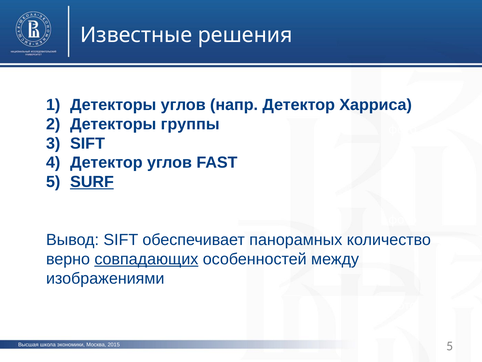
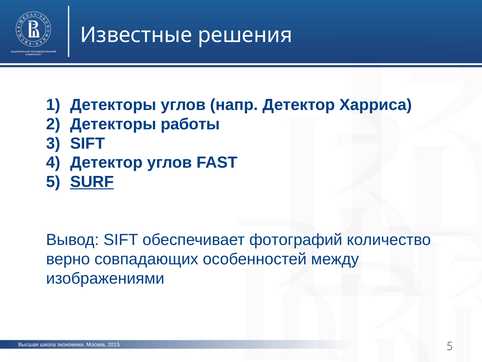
группы: группы -> работы (190, 124)
панорамных: панорамных -> фотографий (296, 240)
совпадающих underline: present -> none (146, 259)
